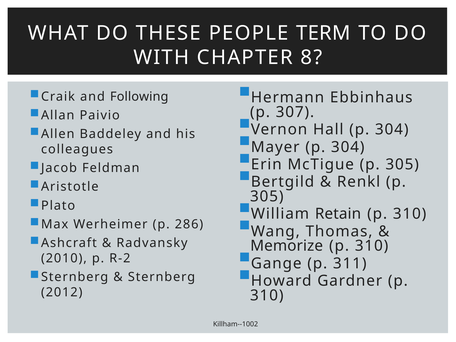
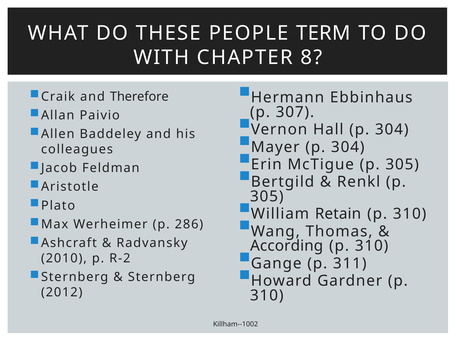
Following: Following -> Therefore (139, 96)
Memorize: Memorize -> According (287, 246)
